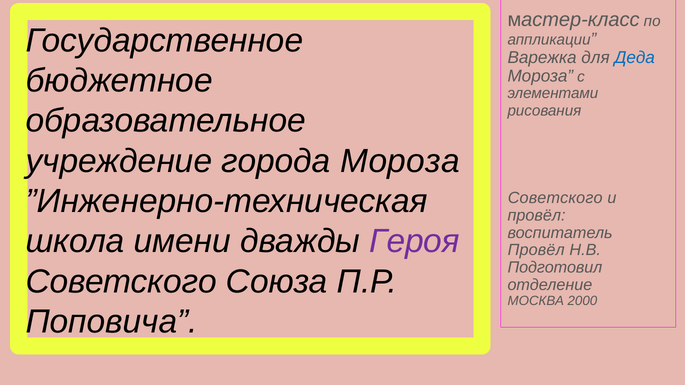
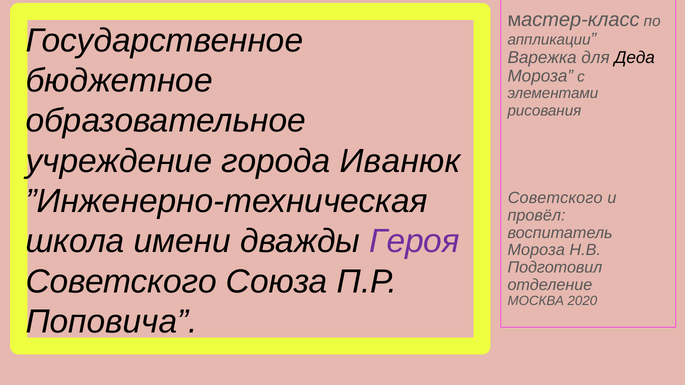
Деда colour: blue -> black (635, 58)
города Мороза: Мороза -> Иванюк (400, 161)
Провёл: Провёл -> Мороза (536, 250)
2000: 2000 -> 2020 (582, 301)
